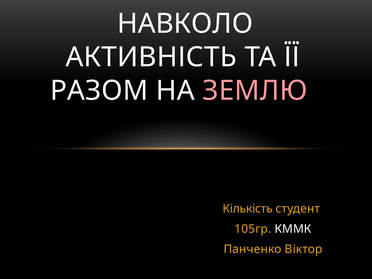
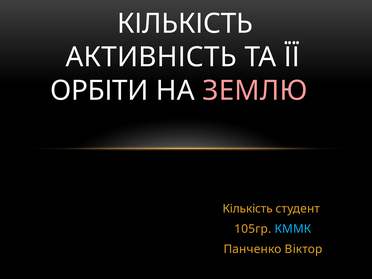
НАВКОЛО: НАВКОЛО -> КІЛЬКІСТЬ (185, 24)
РАЗОМ: РАЗОМ -> ОРБІТИ (99, 91)
КММК colour: white -> light blue (293, 229)
